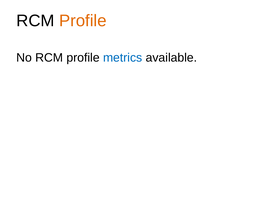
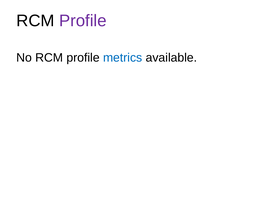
Profile colour: orange -> purple (83, 21)
